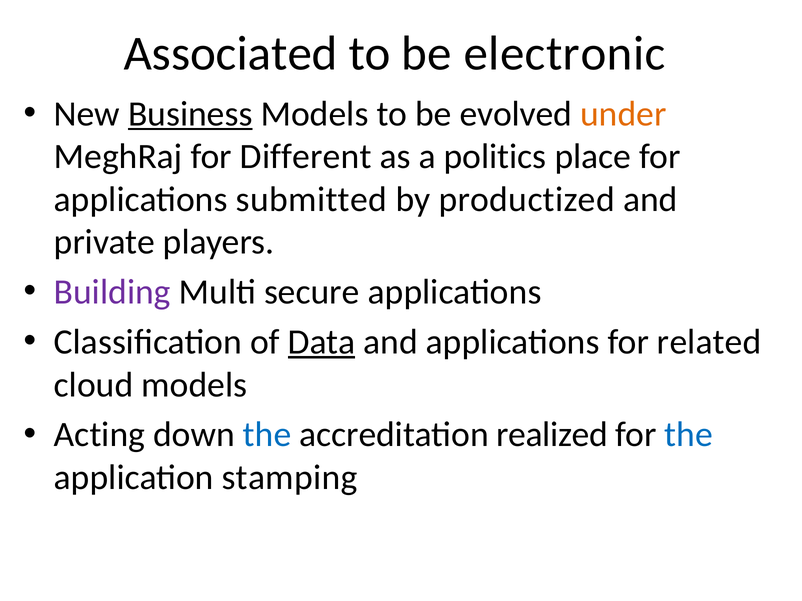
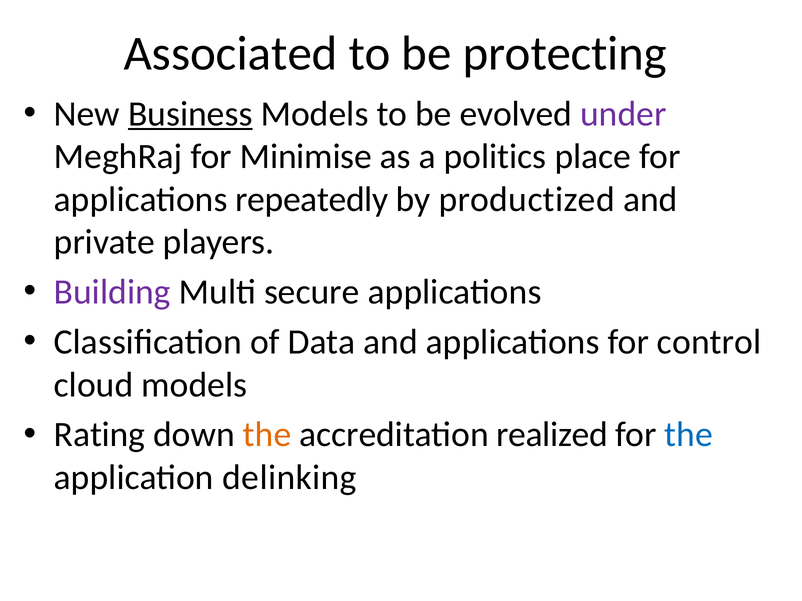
electronic: electronic -> protecting (565, 54)
under colour: orange -> purple (623, 114)
Different: Different -> Minimise (306, 157)
submitted: submitted -> repeatedly (312, 200)
Data underline: present -> none (322, 342)
related: related -> control (709, 342)
Acting: Acting -> Rating (100, 435)
the colour: blue -> orange (267, 435)
stamping: stamping -> delinking (289, 478)
